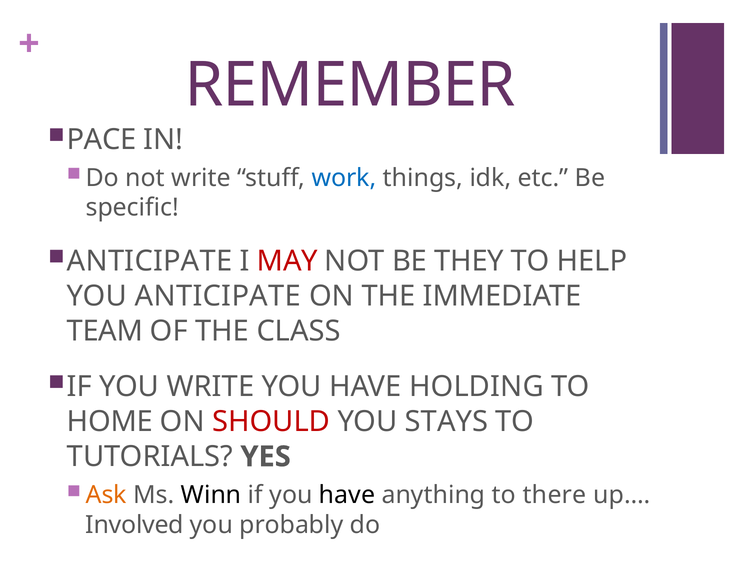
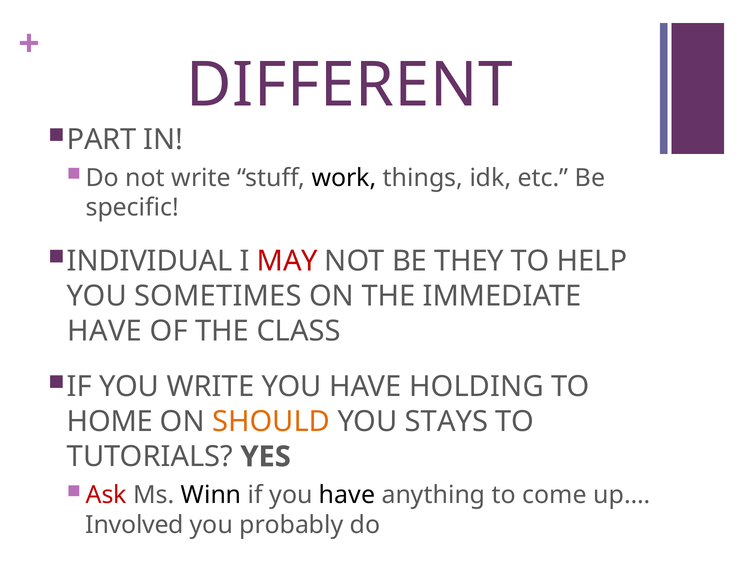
REMEMBER: REMEMBER -> DIFFERENT (350, 85)
PACE: PACE -> PART (102, 139)
work colour: blue -> black (344, 178)
ANTICIPATE: ANTICIPATE -> INDIVIDUAL (150, 261)
YOU ANTICIPATE: ANTICIPATE -> SOMETIMES (218, 296)
TEAM: TEAM -> HAVE (105, 331)
SHOULD colour: red -> orange (271, 422)
Ask colour: orange -> red (106, 495)
there: there -> come (555, 495)
